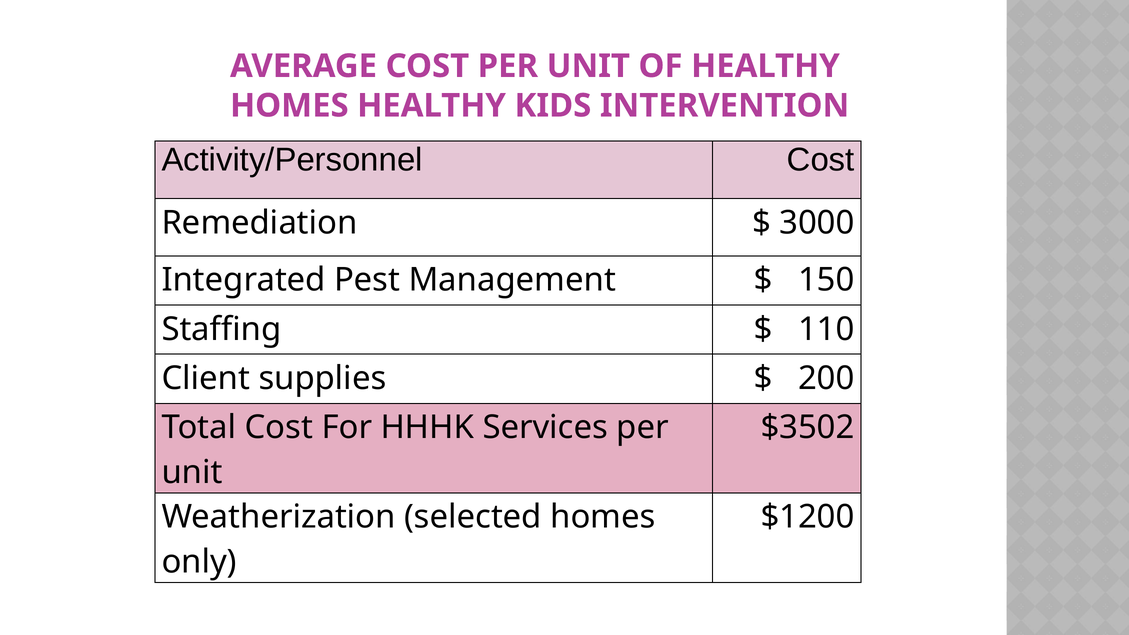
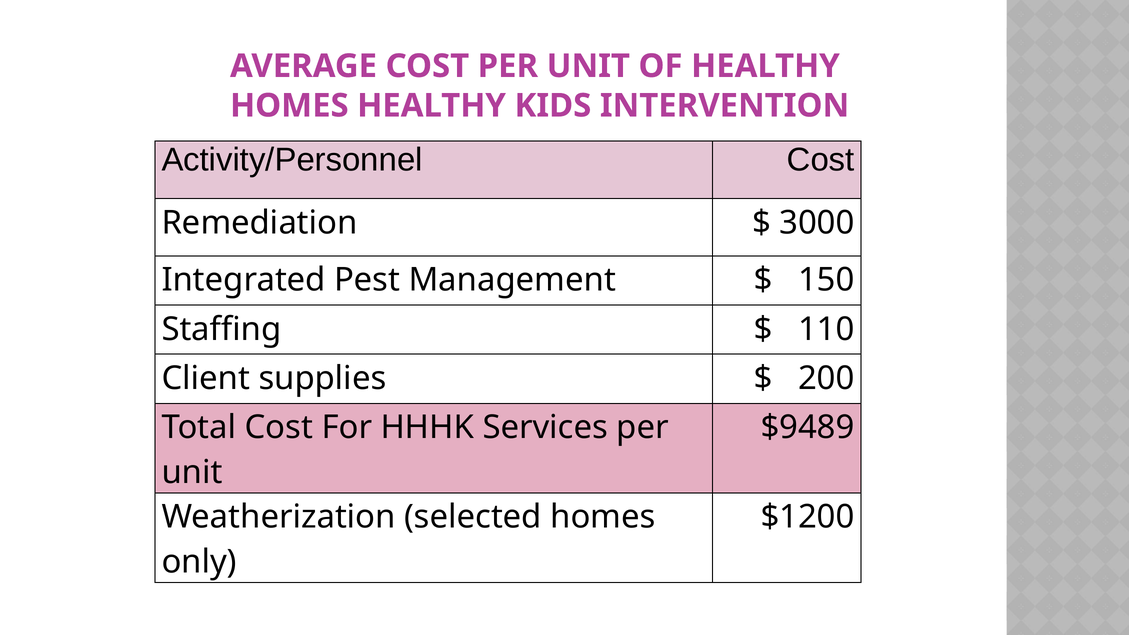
$3502: $3502 -> $9489 (808, 428)
